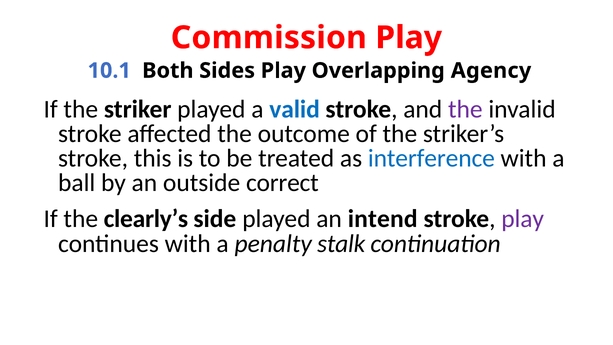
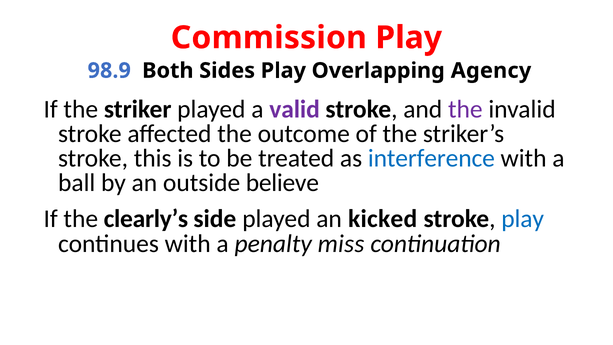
10.1: 10.1 -> 98.9 (109, 71)
valid colour: blue -> purple (295, 109)
correct: correct -> believe (282, 183)
intend: intend -> kicked (383, 219)
play colour: purple -> blue (523, 219)
stalk: stalk -> miss (341, 243)
